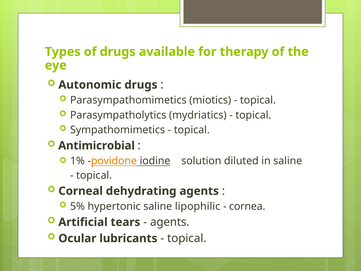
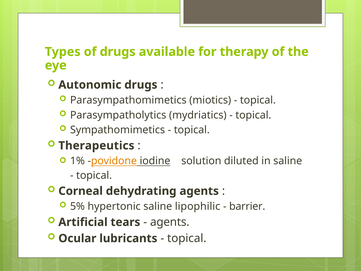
Antimicrobial: Antimicrobial -> Therapeutics (96, 145)
cornea: cornea -> barrier (247, 206)
